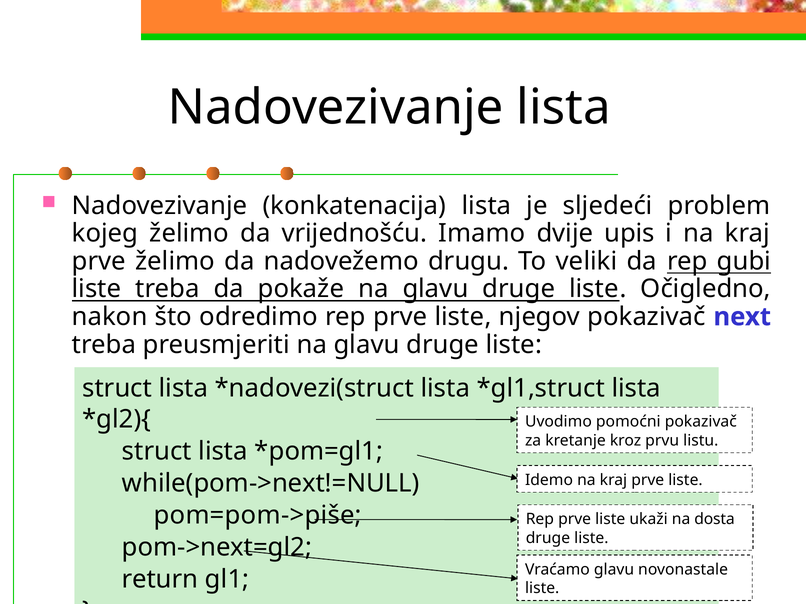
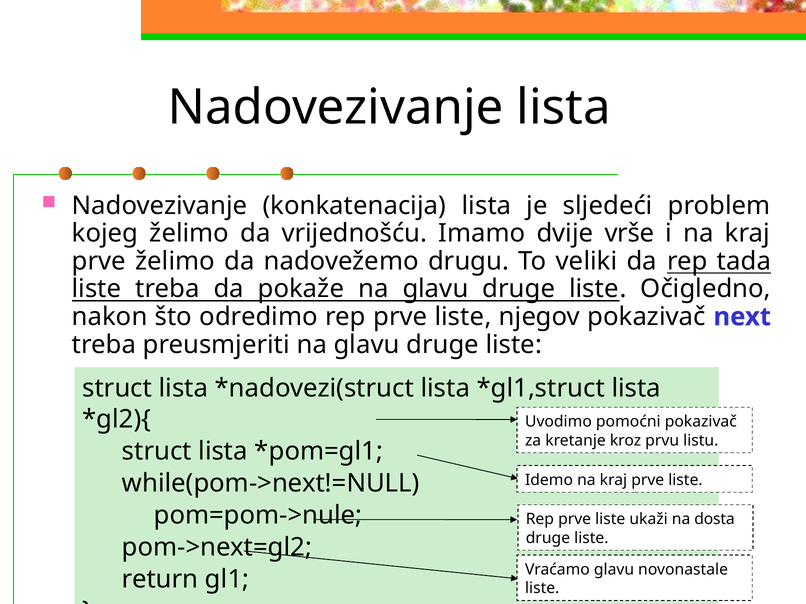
upis: upis -> vrše (629, 234)
gubi: gubi -> tada (744, 261)
pom=pom->piše: pom=pom->piše -> pom=pom->nule (258, 516)
